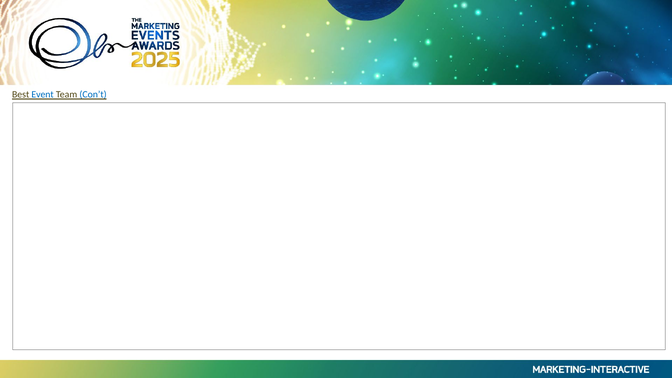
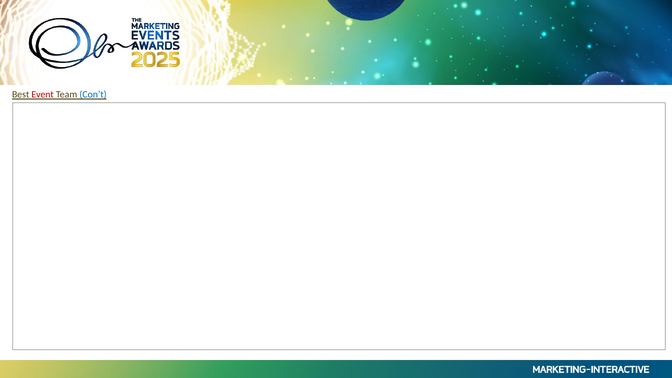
Event colour: blue -> red (43, 95)
